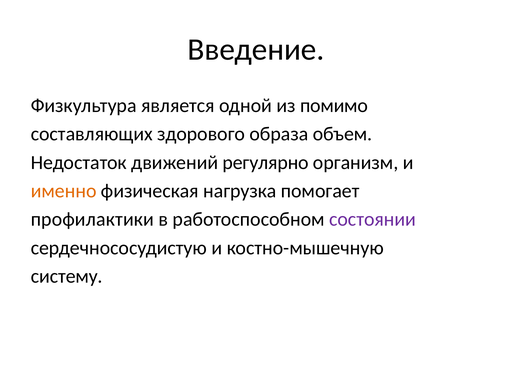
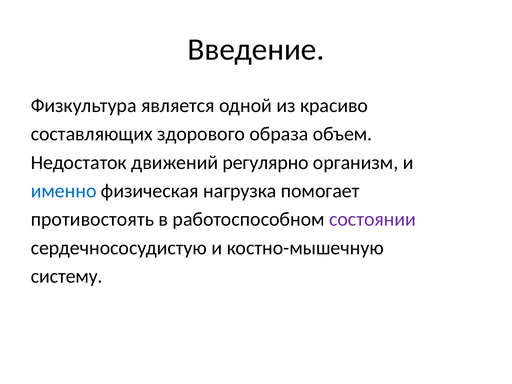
помимо: помимо -> красиво (334, 106)
именно colour: orange -> blue (64, 191)
профилактики: профилактики -> противостоять (92, 219)
